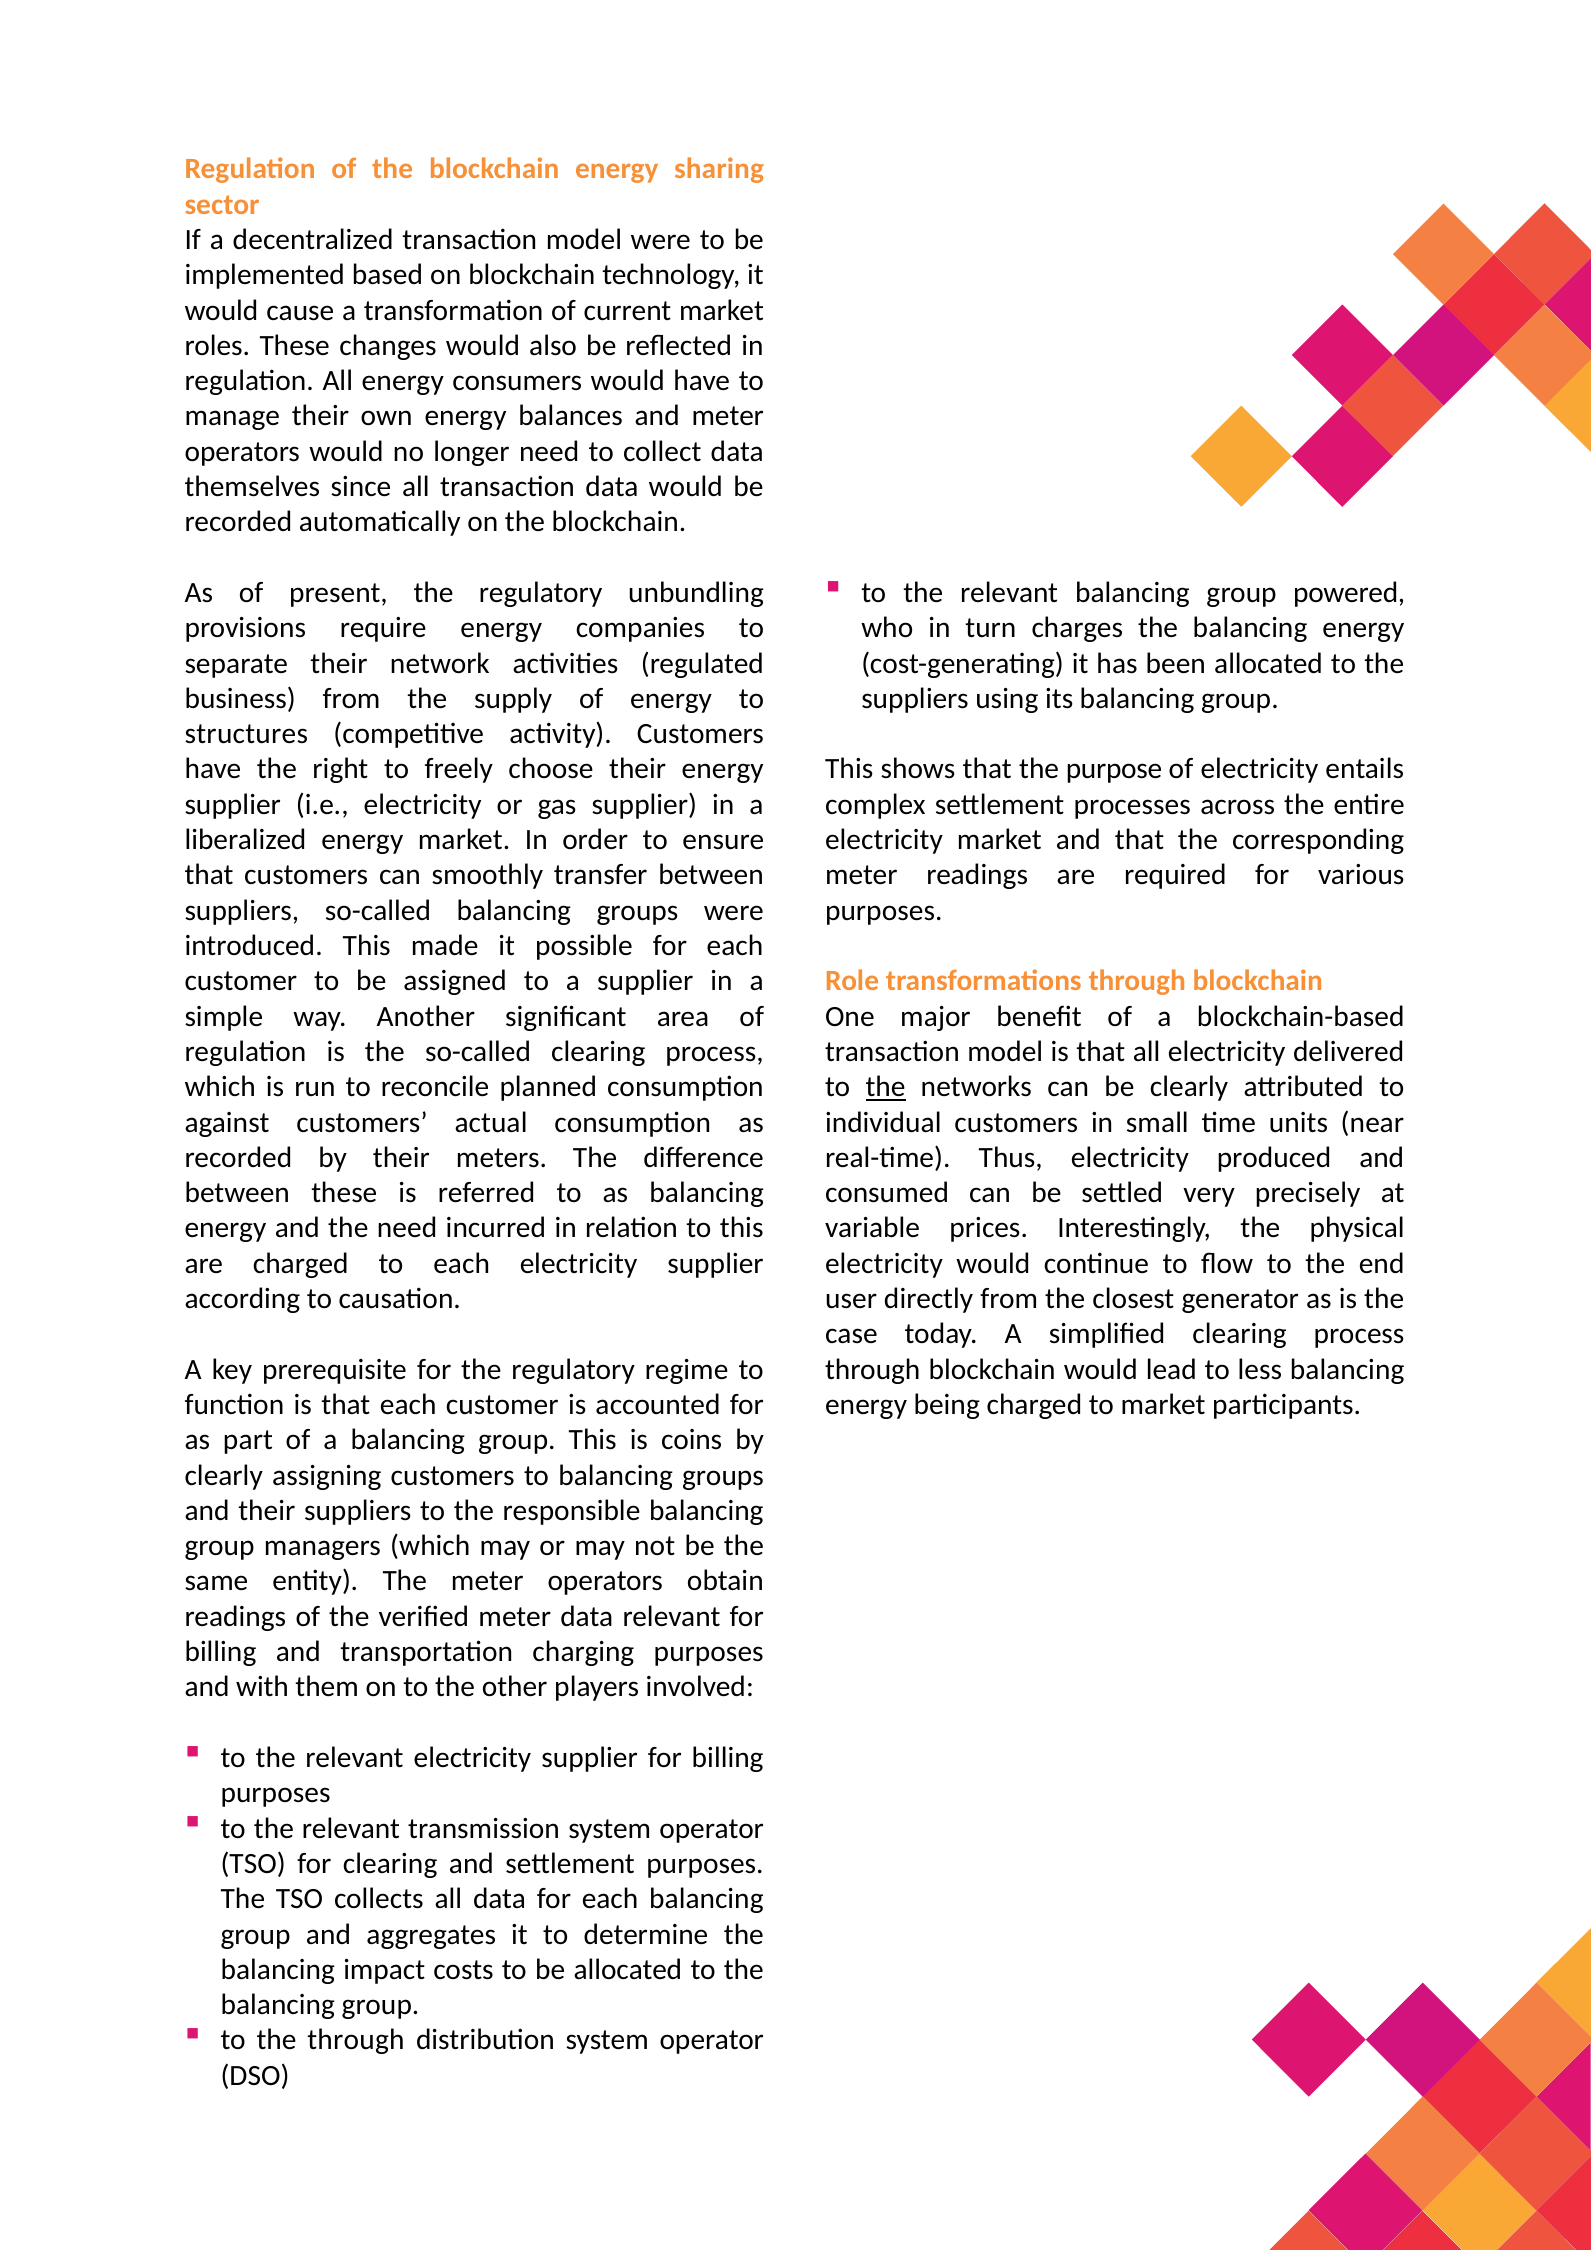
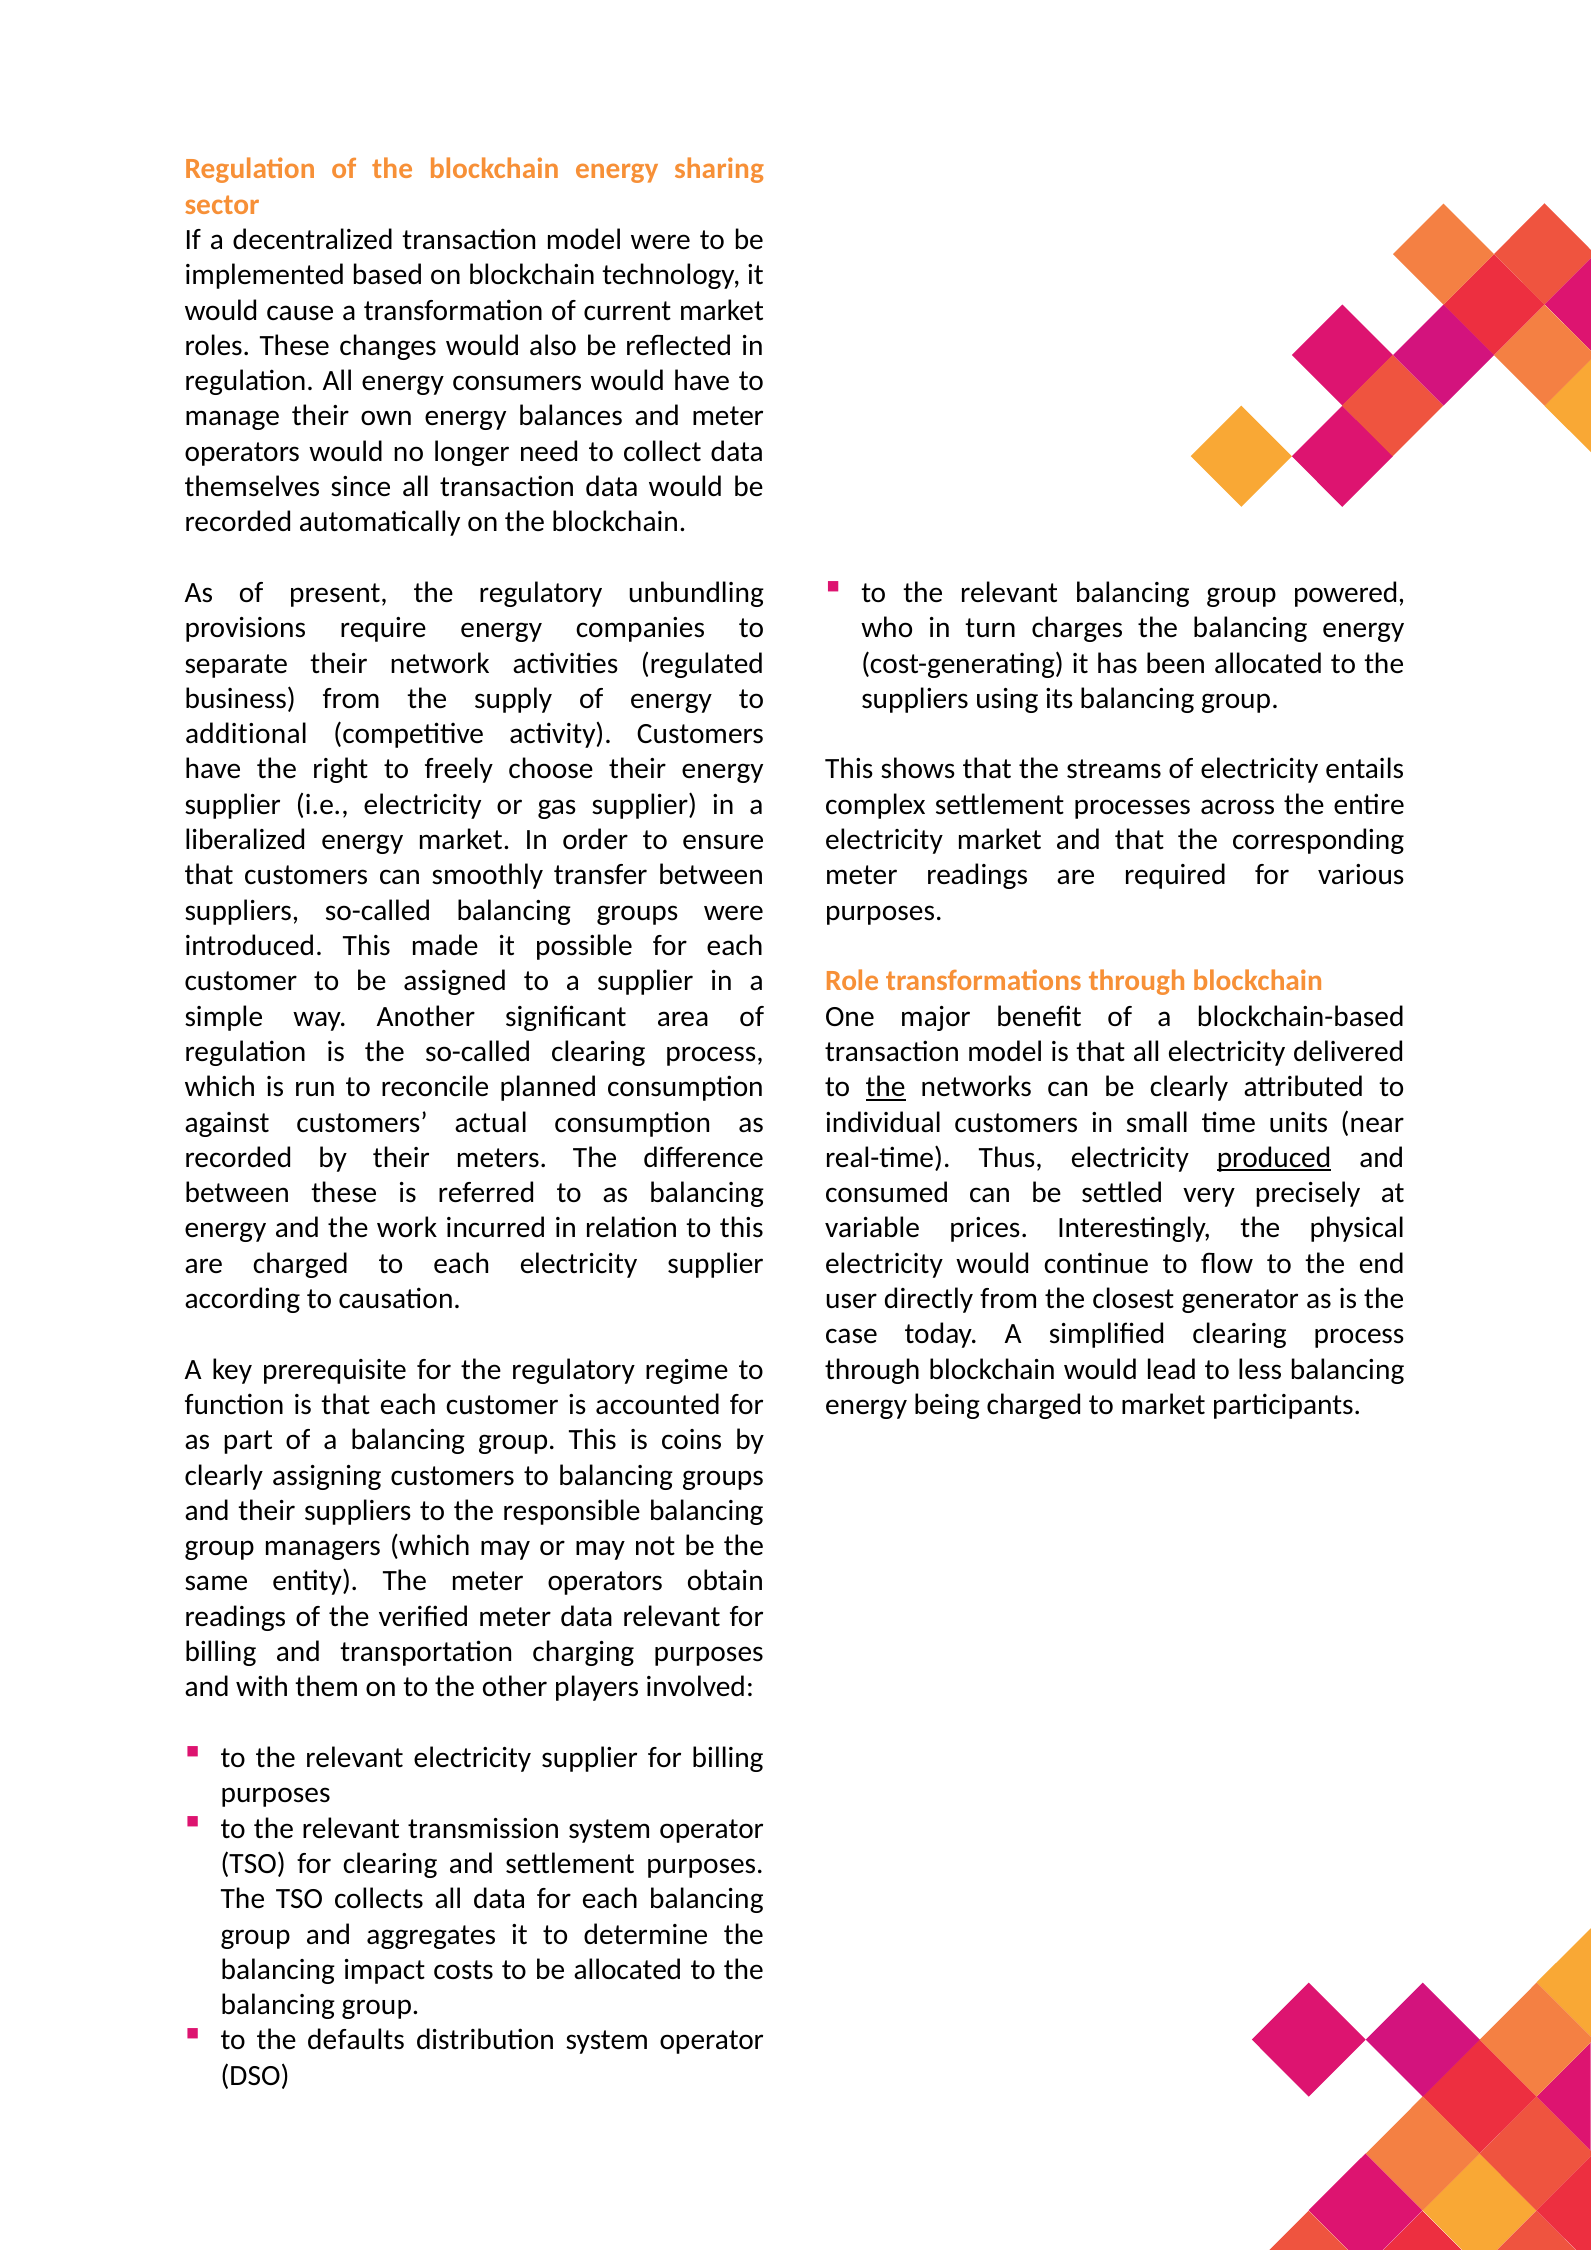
structures: structures -> additional (246, 734)
purpose: purpose -> streams (1114, 769)
produced underline: none -> present (1274, 1158)
the need: need -> work (407, 1228)
the through: through -> defaults (356, 2040)
